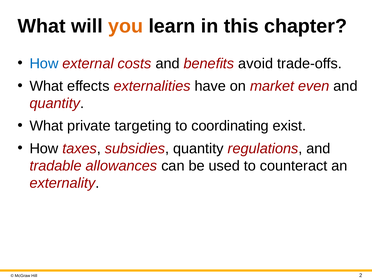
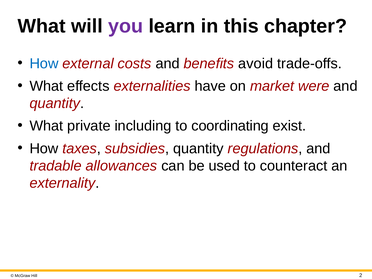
you colour: orange -> purple (126, 26)
even: even -> were (314, 86)
targeting: targeting -> including (143, 126)
